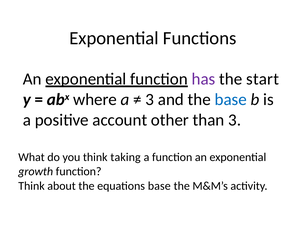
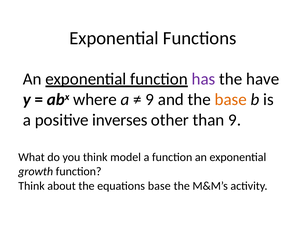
start: start -> have (263, 79)
3: 3 -> 9 (150, 99)
base colour: blue -> orange (231, 99)
account: account -> inverses (120, 120)
than 3: 3 -> 9 (235, 120)
taking: taking -> model (126, 157)
